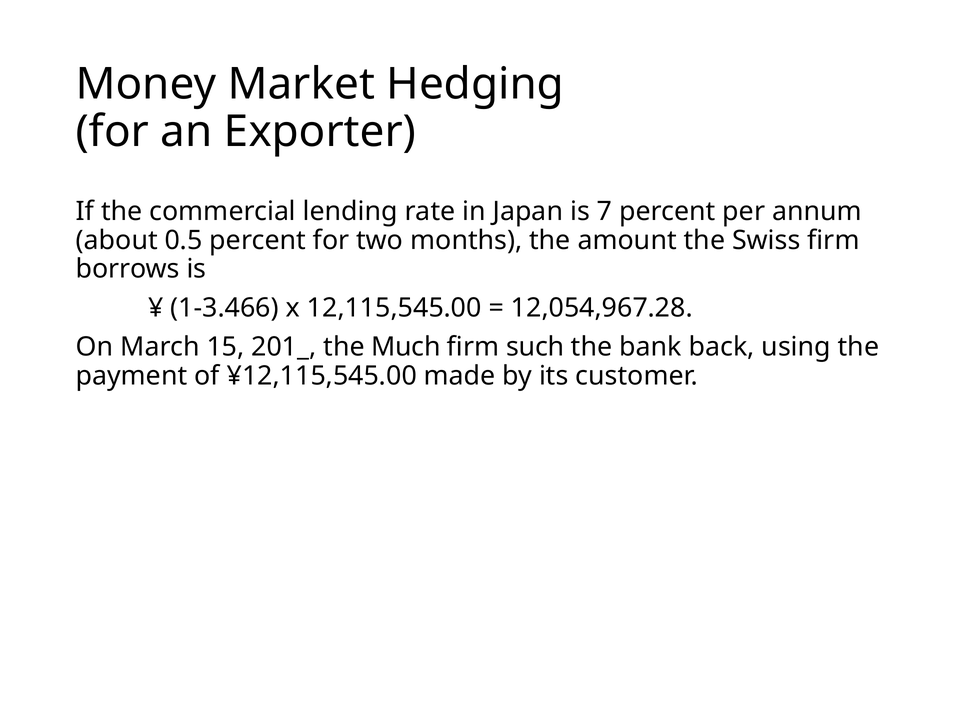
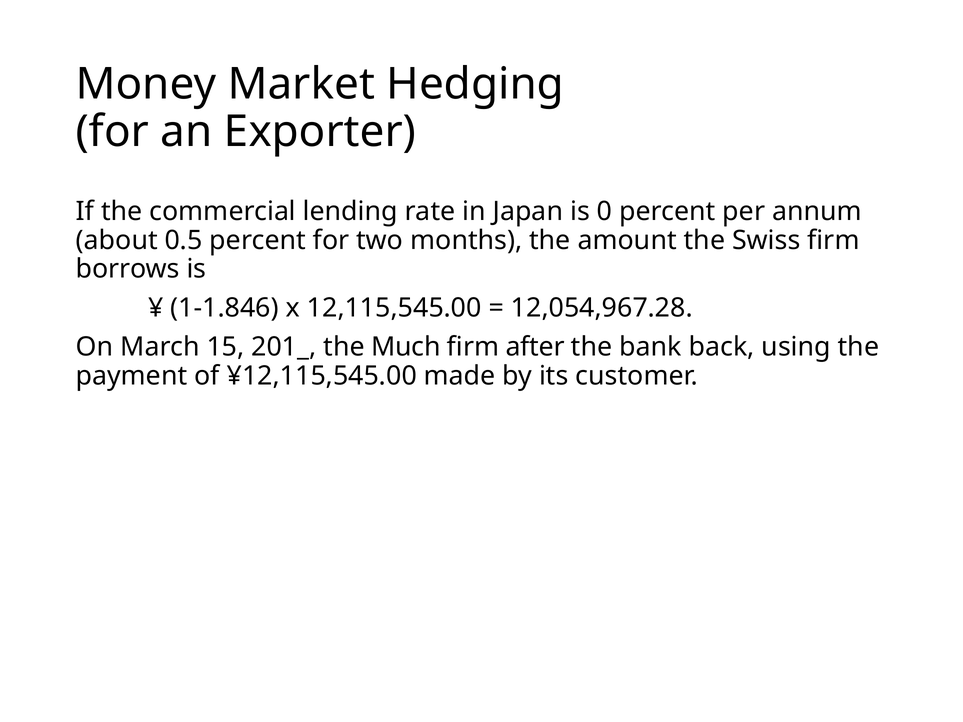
7: 7 -> 0 (604, 211)
1-3.466: 1-3.466 -> 1-1.846 (225, 308)
such: such -> after (535, 347)
